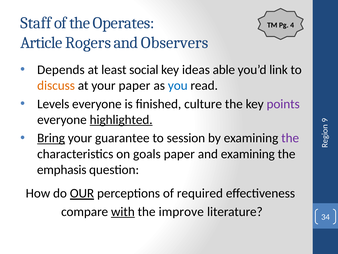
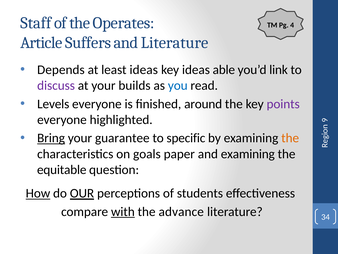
Rogers: Rogers -> Suffers (88, 43)
and Observers: Observers -> Literature (175, 43)
least social: social -> ideas (144, 70)
discuss colour: orange -> purple (56, 85)
your paper: paper -> builds (135, 85)
culture: culture -> around (203, 104)
highlighted underline: present -> none (121, 119)
session: session -> specific (186, 138)
the colour: purple -> orange (290, 138)
emphasis: emphasis -> equitable (62, 169)
How underline: none -> present (38, 193)
required: required -> students (200, 193)
improve: improve -> advance (181, 211)
